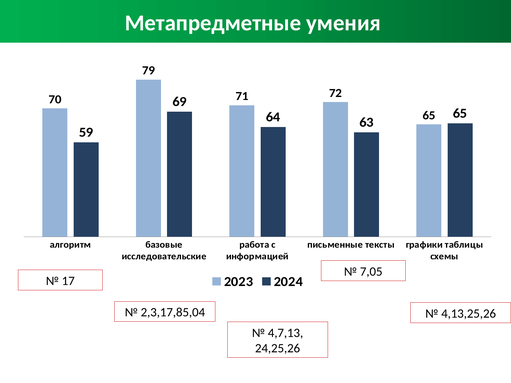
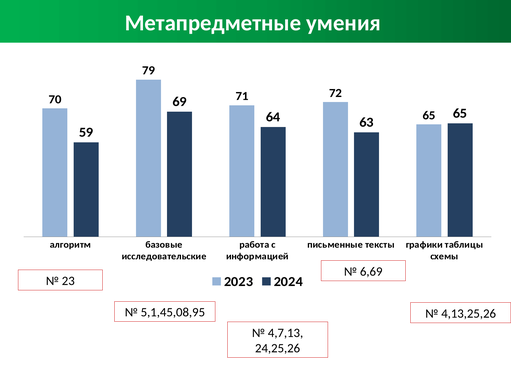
7,05: 7,05 -> 6,69 (371, 272)
17: 17 -> 23 (68, 281)
2,3,17,85,04: 2,3,17,85,04 -> 5,1,45,08,95 (173, 313)
